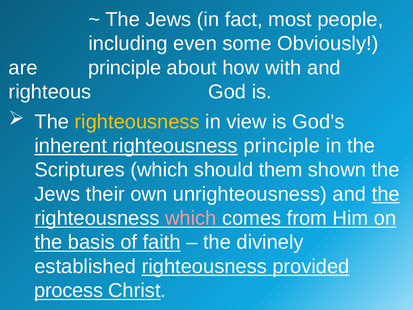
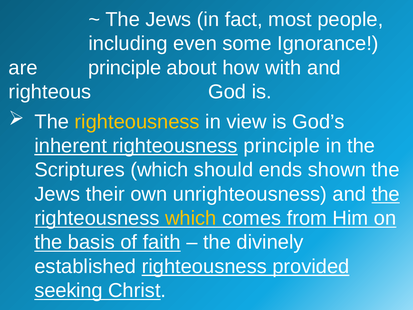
Obviously: Obviously -> Ignorance (328, 44)
them: them -> ends (281, 170)
which colour: pink -> yellow (191, 218)
process: process -> seeking (69, 290)
